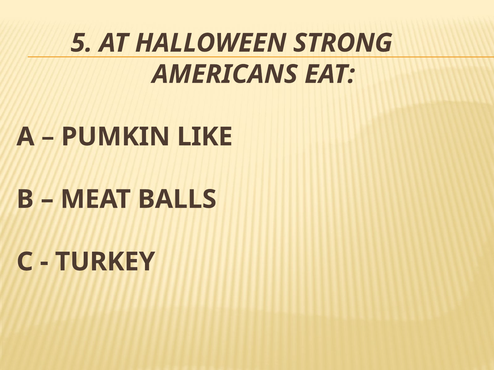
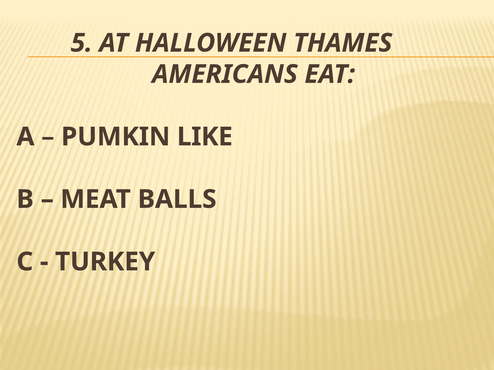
STRONG: STRONG -> THAMES (343, 43)
